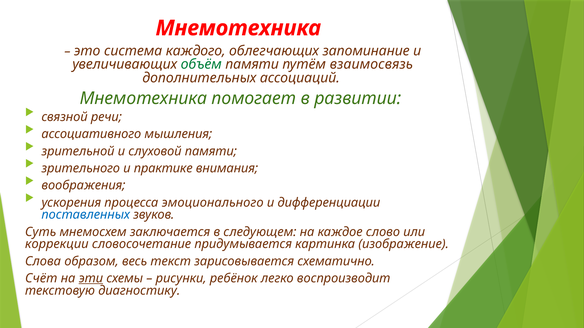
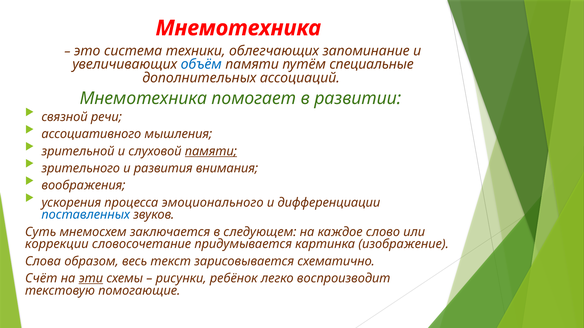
каждого: каждого -> техники (196, 51)
объём colour: green -> blue (201, 64)
взаимосвязь: взаимосвязь -> специальные (372, 64)
памяти underline: none -> present (211, 151)
практике: практике -> развития (163, 169)
диагностику: диагностику -> помогающие (139, 291)
